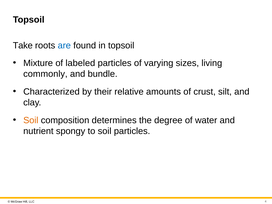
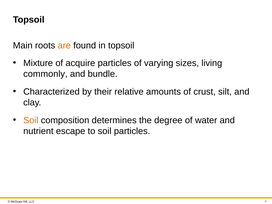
Take: Take -> Main (23, 45)
are colour: blue -> orange (64, 45)
labeled: labeled -> acquire (80, 63)
spongy: spongy -> escape (71, 131)
